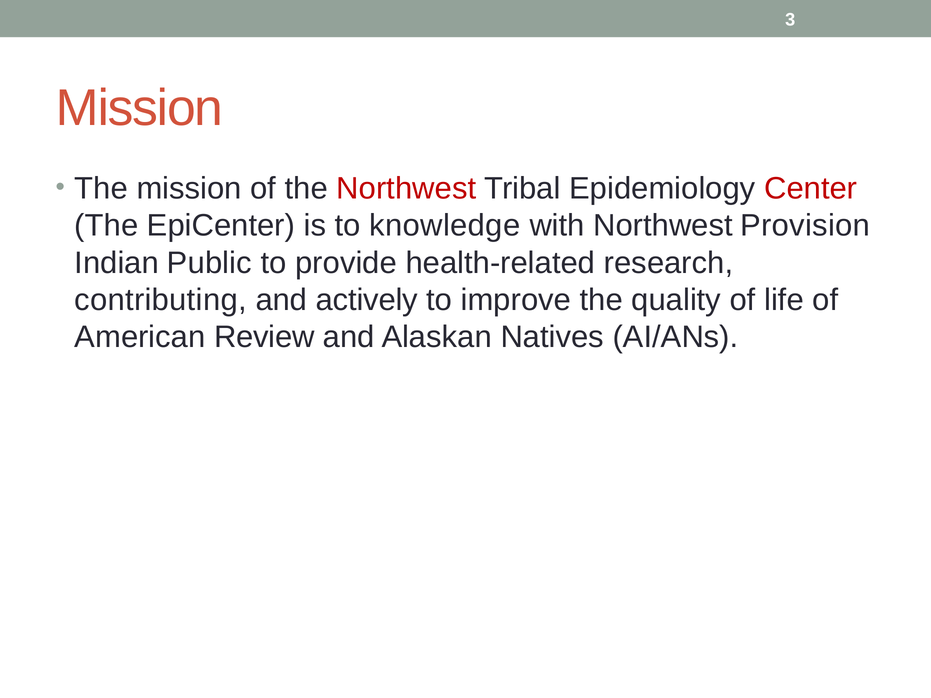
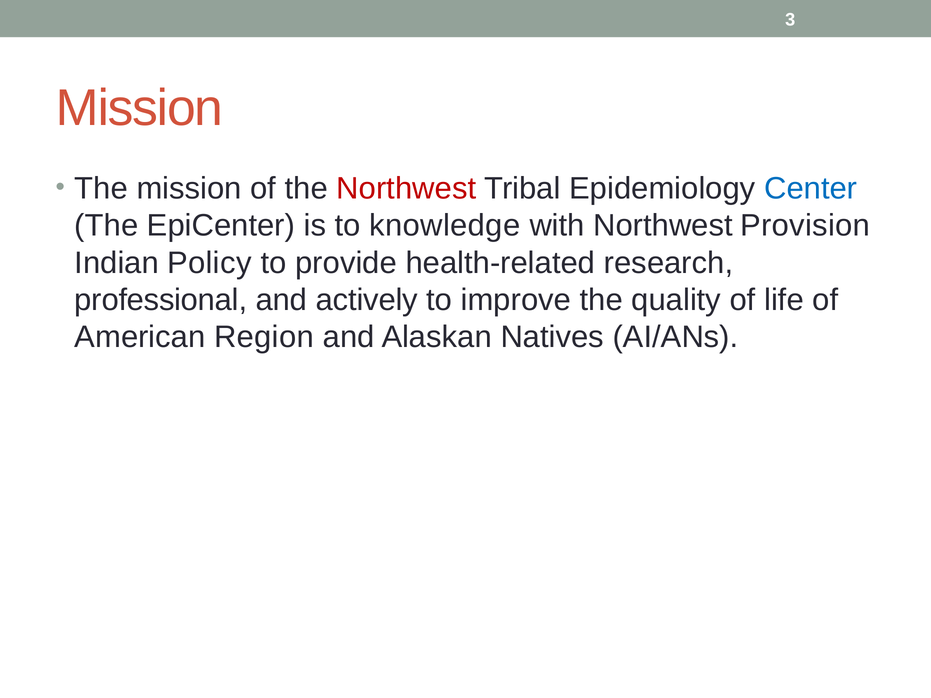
Center colour: red -> blue (811, 188)
Public: Public -> Policy (209, 263)
contributing: contributing -> professional (161, 300)
Review: Review -> Region (264, 337)
